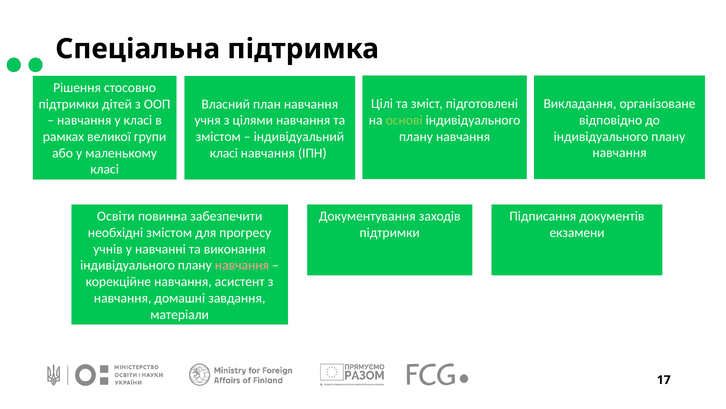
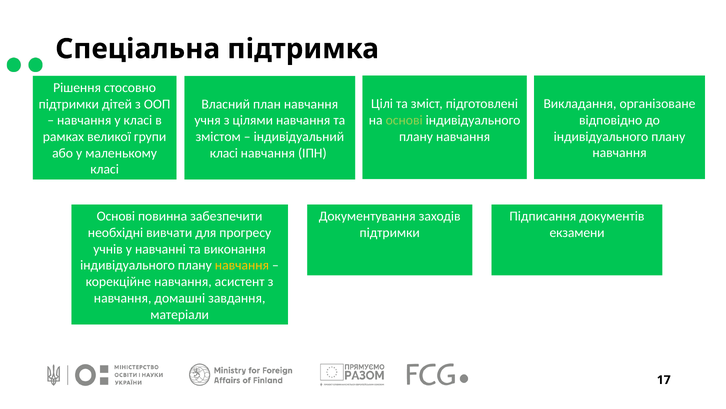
Освіти: Освіти -> Основі (116, 216)
необхідні змістом: змістом -> вивчати (169, 232)
навчання colour: pink -> yellow (242, 265)
